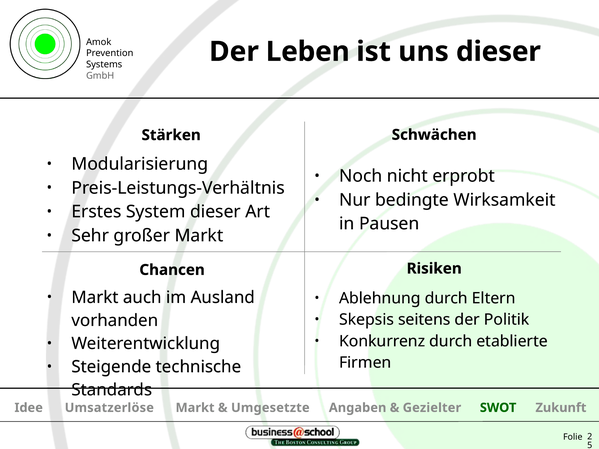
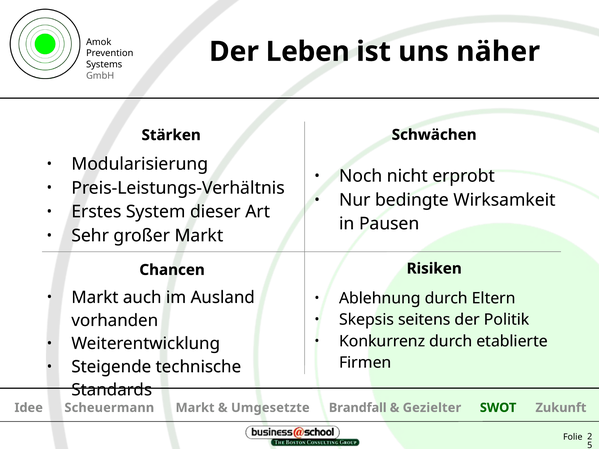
uns dieser: dieser -> näher (498, 52)
Umsatzerlöse: Umsatzerlöse -> Scheuermann (109, 408)
Angaben: Angaben -> Brandfall (358, 408)
